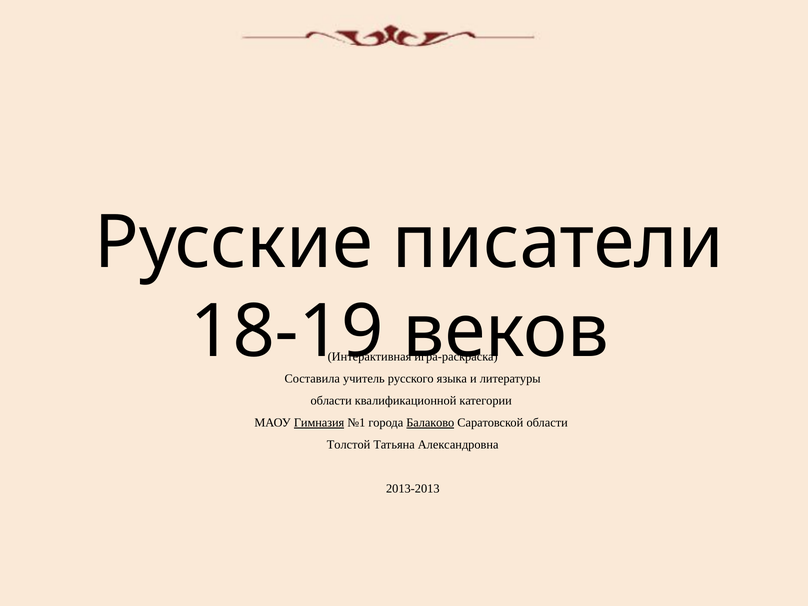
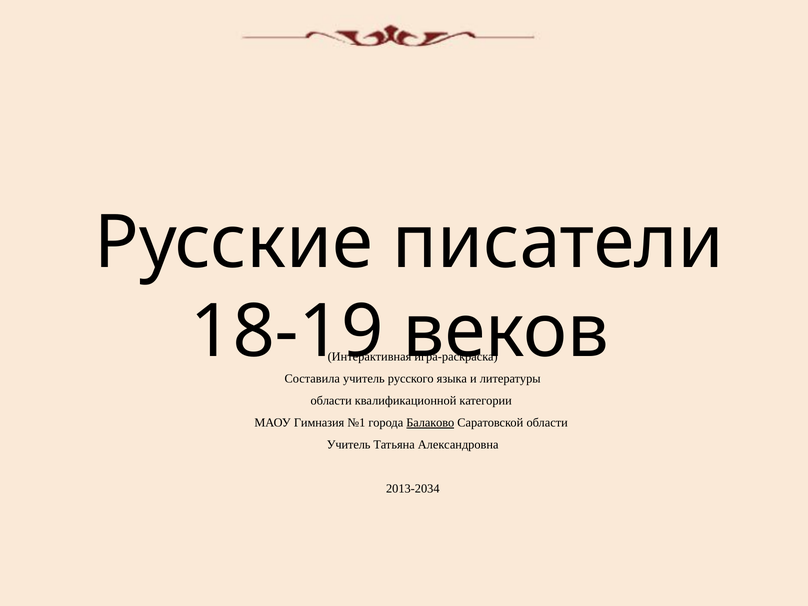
Гимназия underline: present -> none (319, 423)
Толстой: Толстой -> Учитель (349, 445)
2013-2013: 2013-2013 -> 2013-2034 (413, 489)
